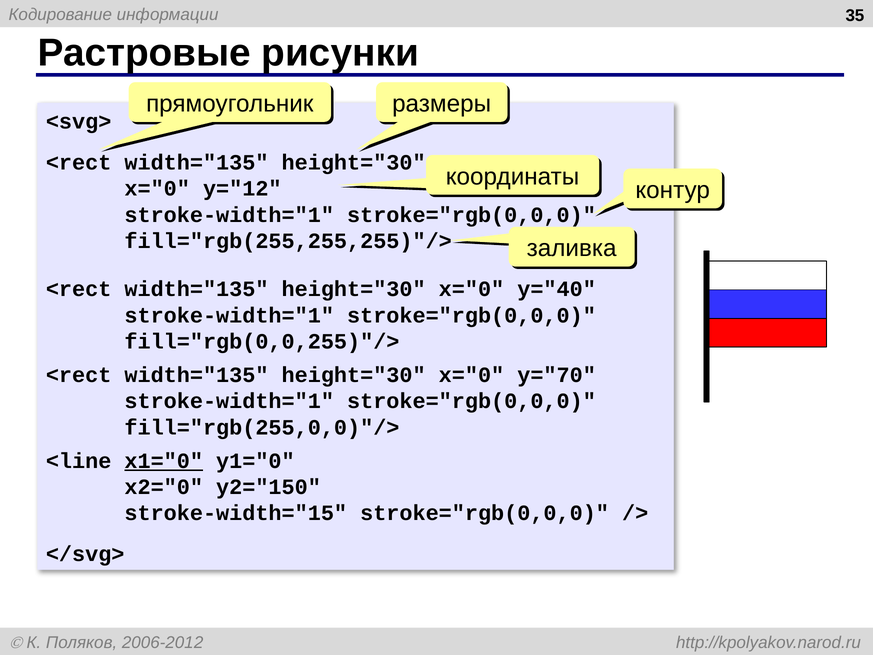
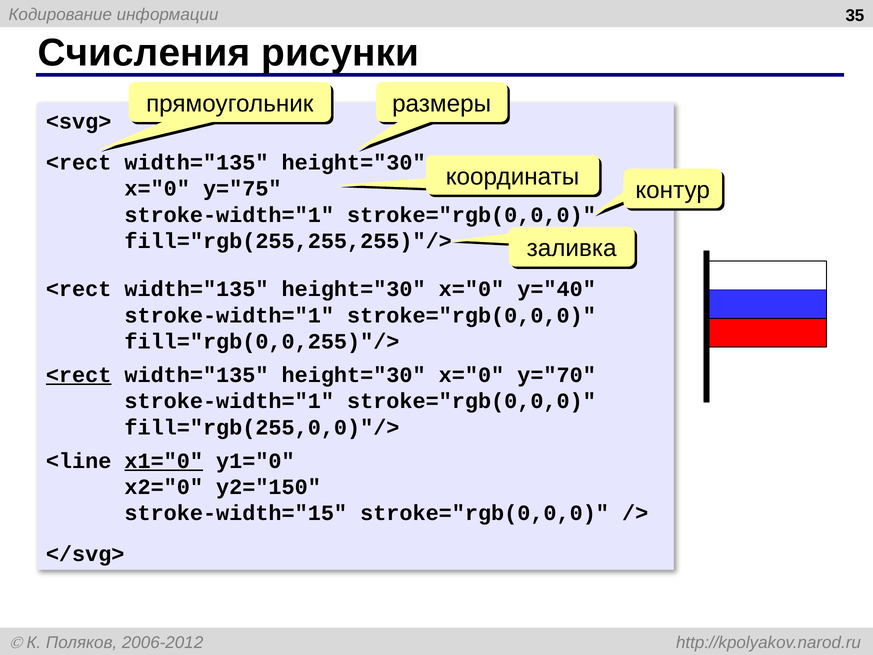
Растровые: Растровые -> Счисления (144, 53)
y="12: y="12 -> y="75 (242, 189)
<rect underline: none -> present (79, 375)
